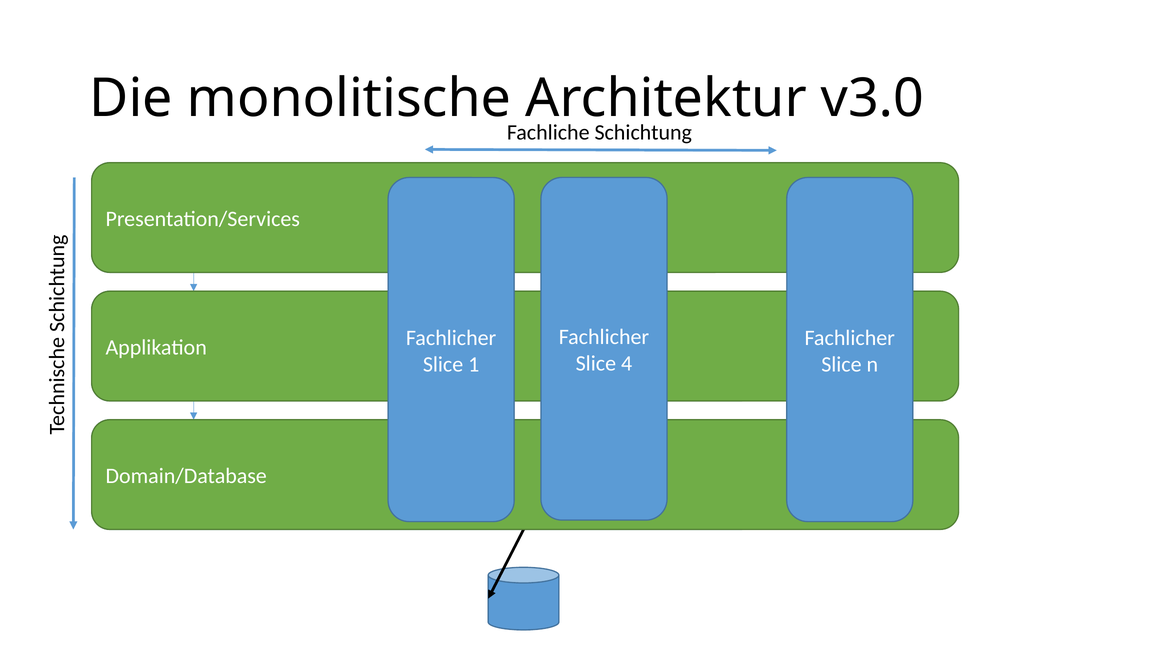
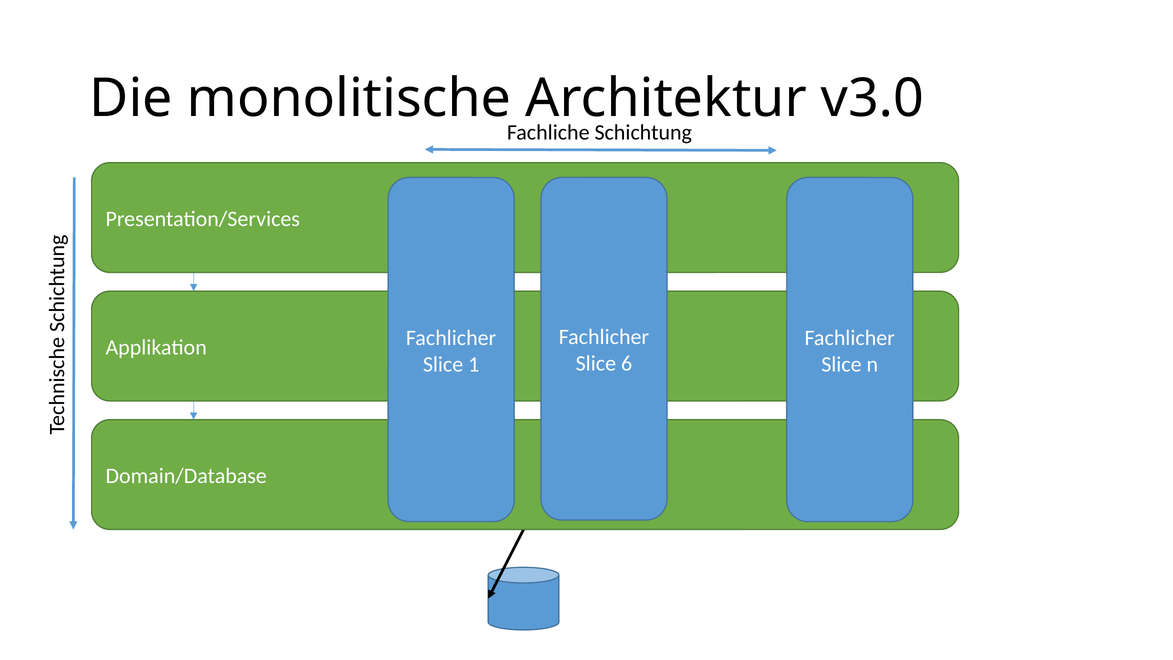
4: 4 -> 6 (627, 363)
